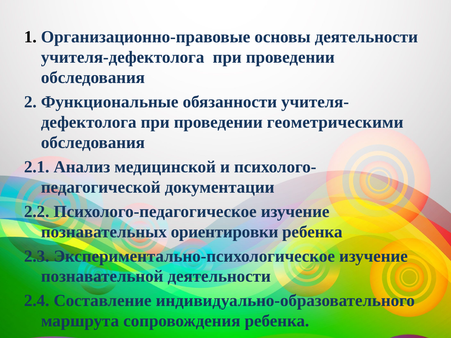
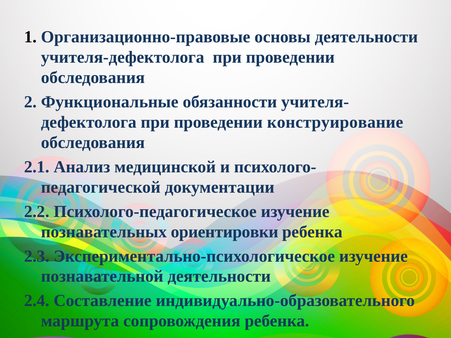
геометрическими: геометрическими -> конструирование (335, 122)
